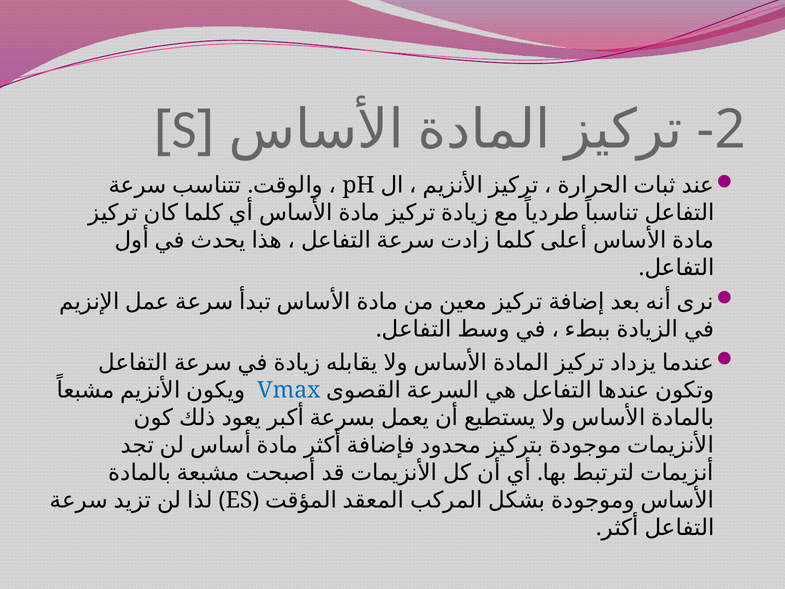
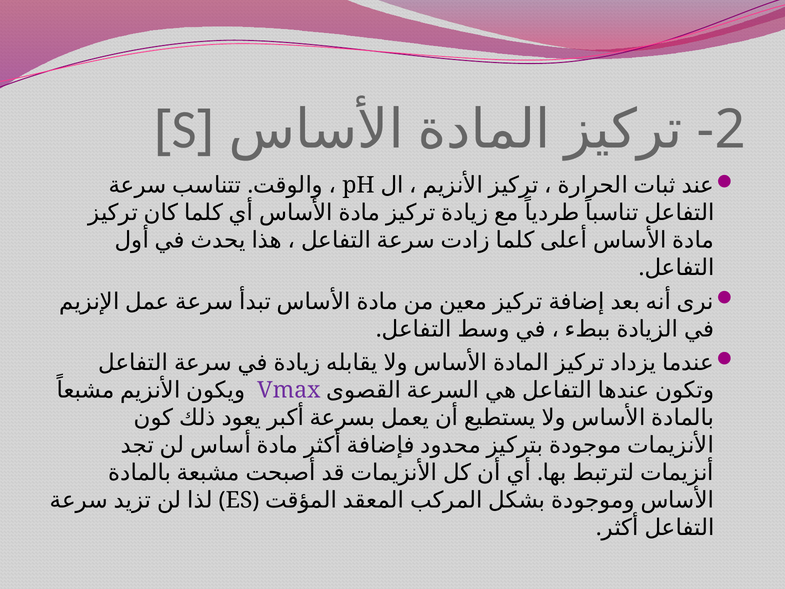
Vmax colour: blue -> purple (289, 390)
